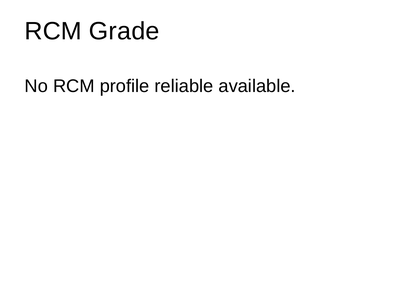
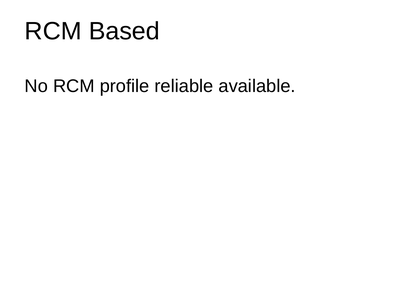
Grade: Grade -> Based (124, 31)
